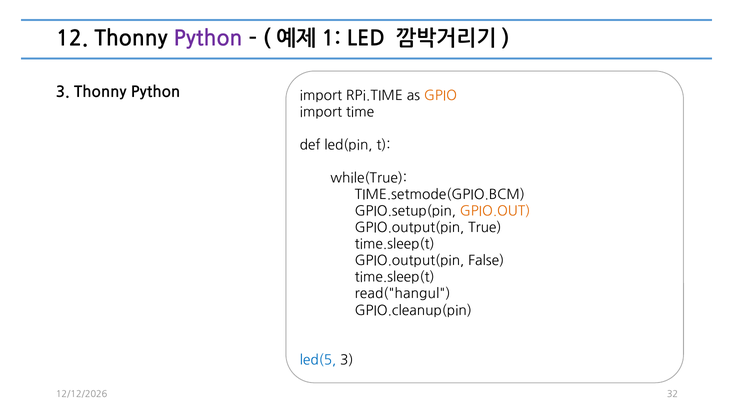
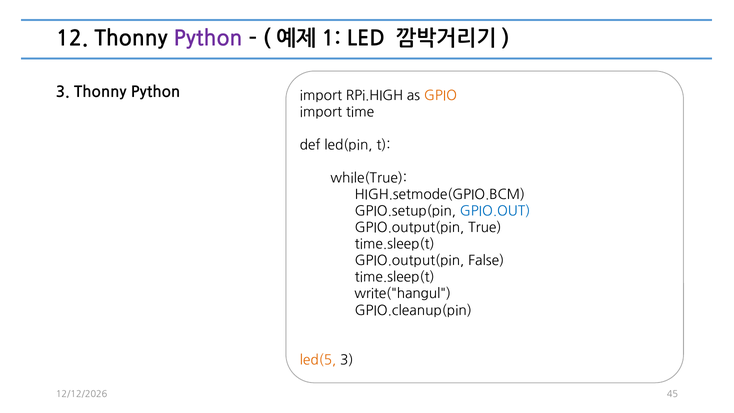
RPi.TIME: RPi.TIME -> RPi.HIGH (375, 96)
TIME.setmode(GPIO.BCM: TIME.setmode(GPIO.BCM -> HIGH.setmode(GPIO.BCM (440, 195)
GPIO.OUT colour: orange -> blue (495, 211)
read("hangul: read("hangul -> write("hangul (403, 294)
led(5 colour: blue -> orange (318, 360)
32: 32 -> 45 (672, 394)
